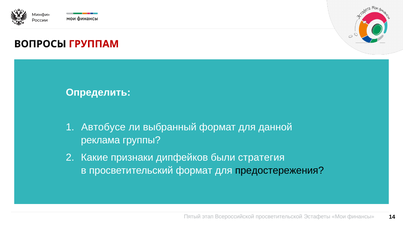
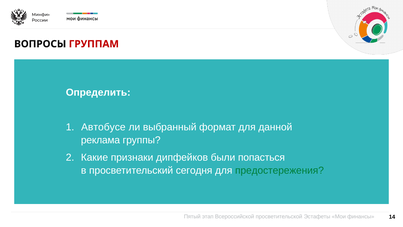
стратегия: стратегия -> попасться (261, 157)
просветительский формат: формат -> сегодня (194, 170)
предостережения colour: black -> green (279, 170)
